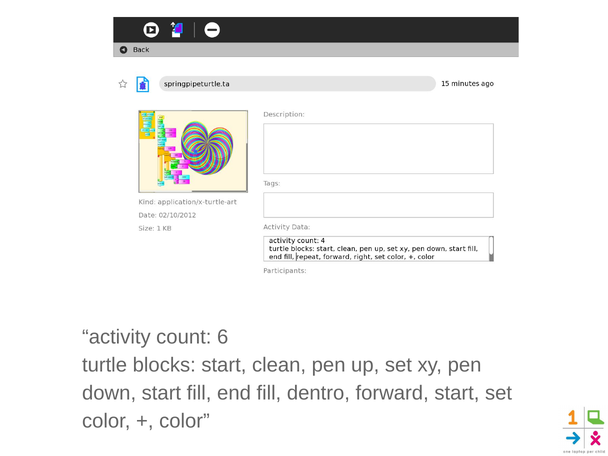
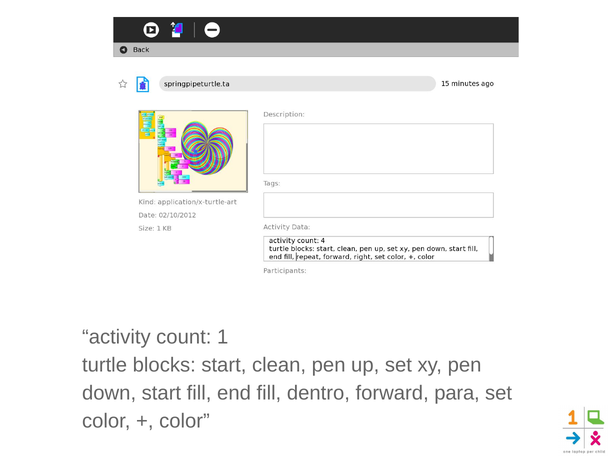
6: 6 -> 1 (223, 337)
forward start: start -> para (457, 393)
